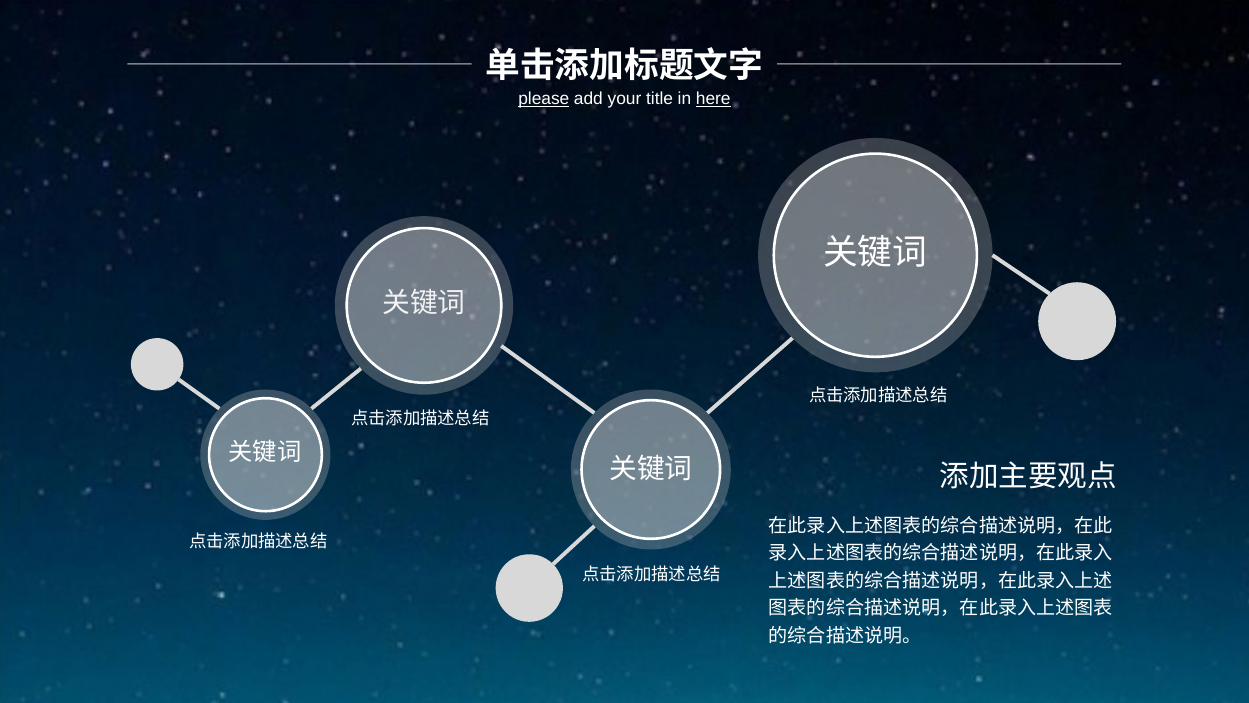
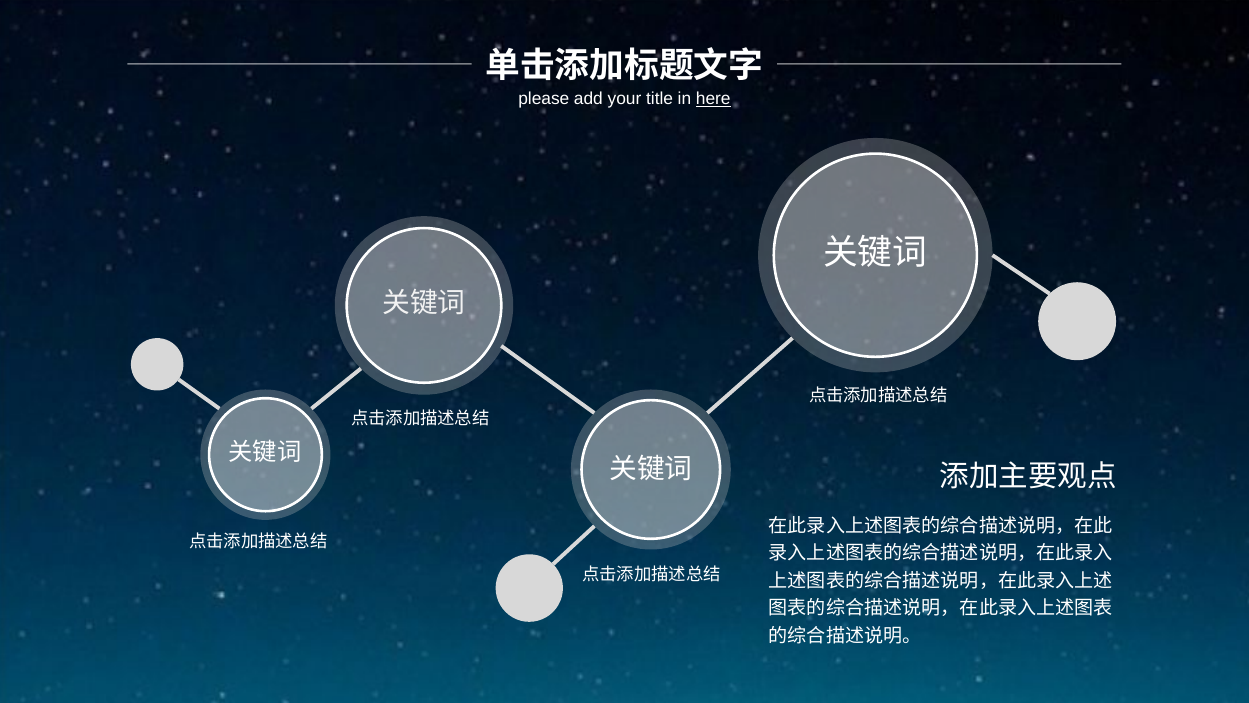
please underline: present -> none (544, 99)
